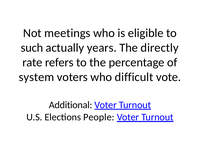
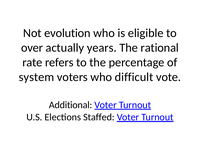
meetings: meetings -> evolution (67, 33)
such: such -> over (32, 48)
directly: directly -> rational (160, 48)
People: People -> Staffed (99, 117)
